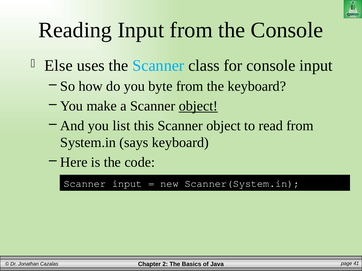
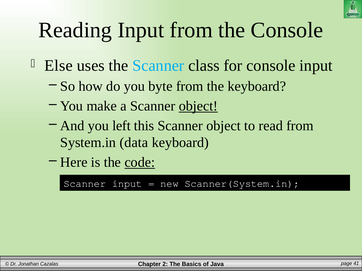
list: list -> left (122, 126)
says: says -> data (134, 143)
code underline: none -> present (140, 163)
